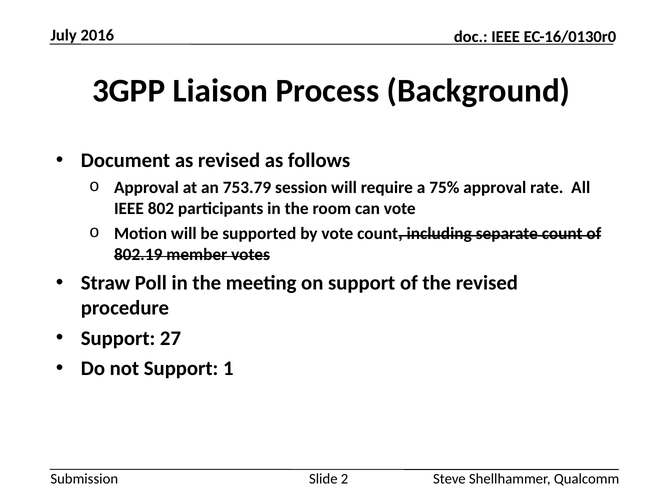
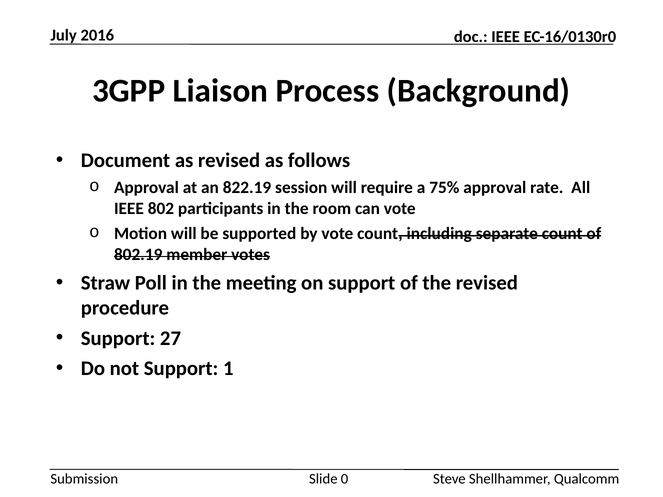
753.79: 753.79 -> 822.19 (247, 188)
2: 2 -> 0 (345, 479)
